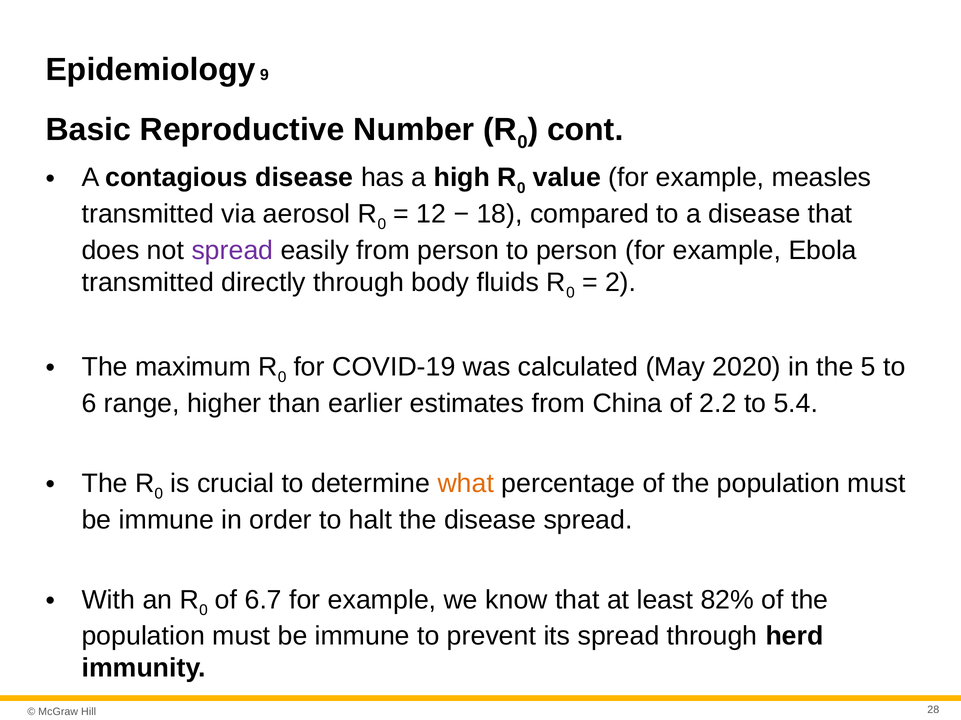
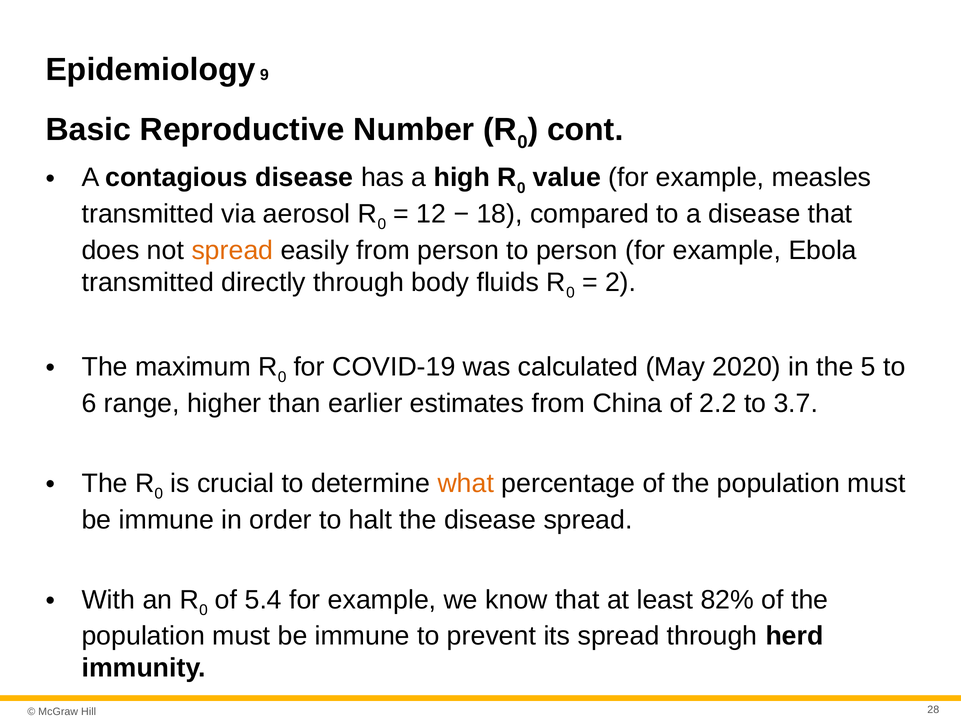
spread colour: purple -> orange (232, 251)
5.4: 5.4 -> 3.7 (796, 404)
6.7: 6.7 -> 5.4 (263, 600)
